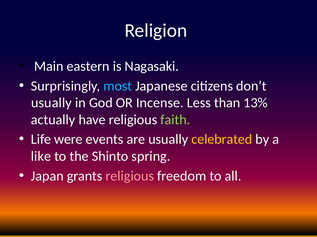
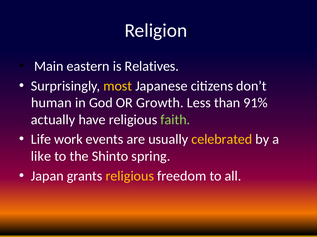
Nagasaki: Nagasaki -> Relatives (152, 67)
most colour: light blue -> yellow (118, 86)
usually: usually -> human (51, 103)
Incense: Incense -> Growth (160, 103)
13%: 13% -> 91% (256, 103)
were: were -> work (68, 140)
religious colour: pink -> yellow (130, 176)
